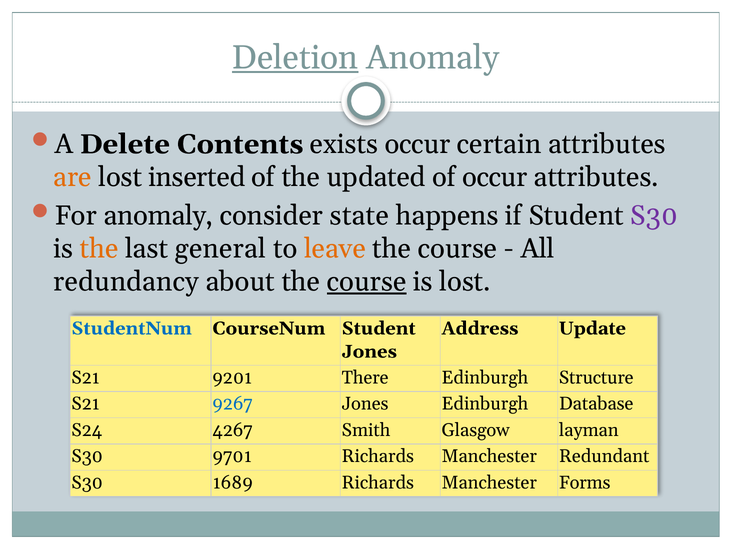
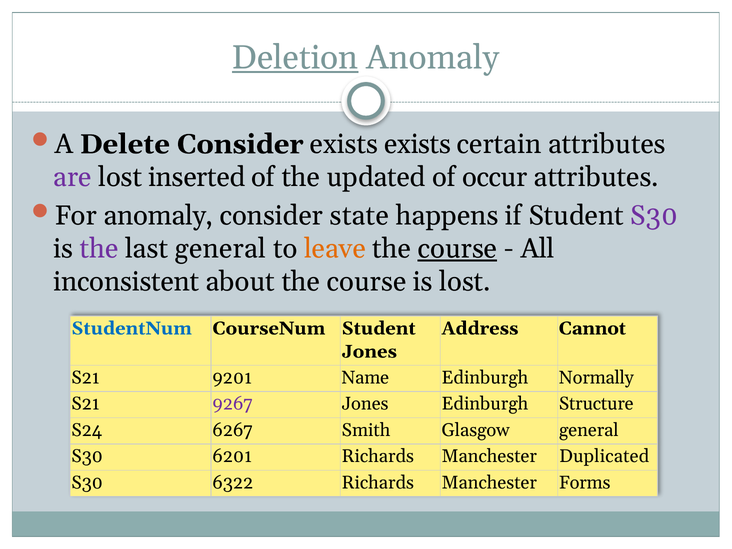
Delete Contents: Contents -> Consider (240, 144)
exists occur: occur -> exists (418, 144)
are colour: orange -> purple (72, 177)
the colour: orange -> purple (99, 249)
course underline: none -> present (457, 249)
redundancy: redundancy -> inconsistent (126, 282)
course underline: present -> none (367, 282)
Update: Update -> Cannot (592, 328)
There: There -> Name (365, 378)
Structure: Structure -> Normally (596, 378)
9267 colour: blue -> purple (232, 404)
Database: Database -> Structure (596, 404)
4267: 4267 -> 6267 (232, 430)
Glasgow layman: layman -> general (589, 430)
9701: 9701 -> 6201 (232, 456)
Redundant: Redundant -> Duplicated (604, 456)
1689: 1689 -> 6322 (233, 483)
